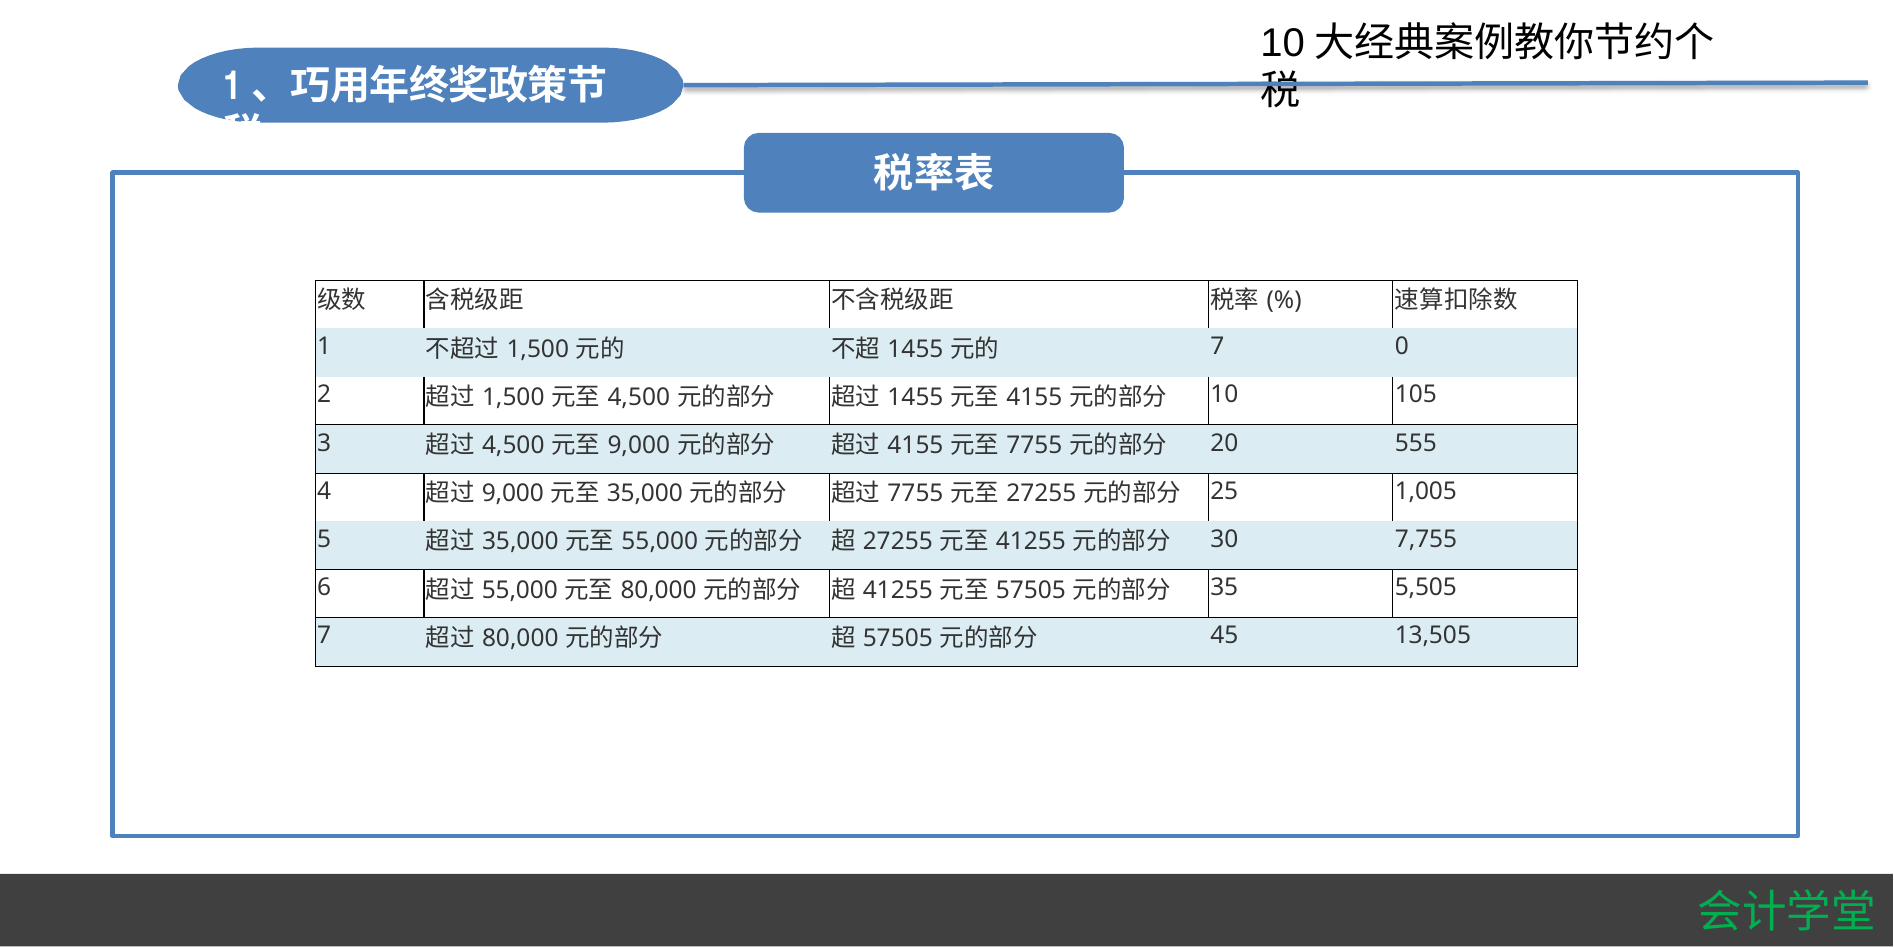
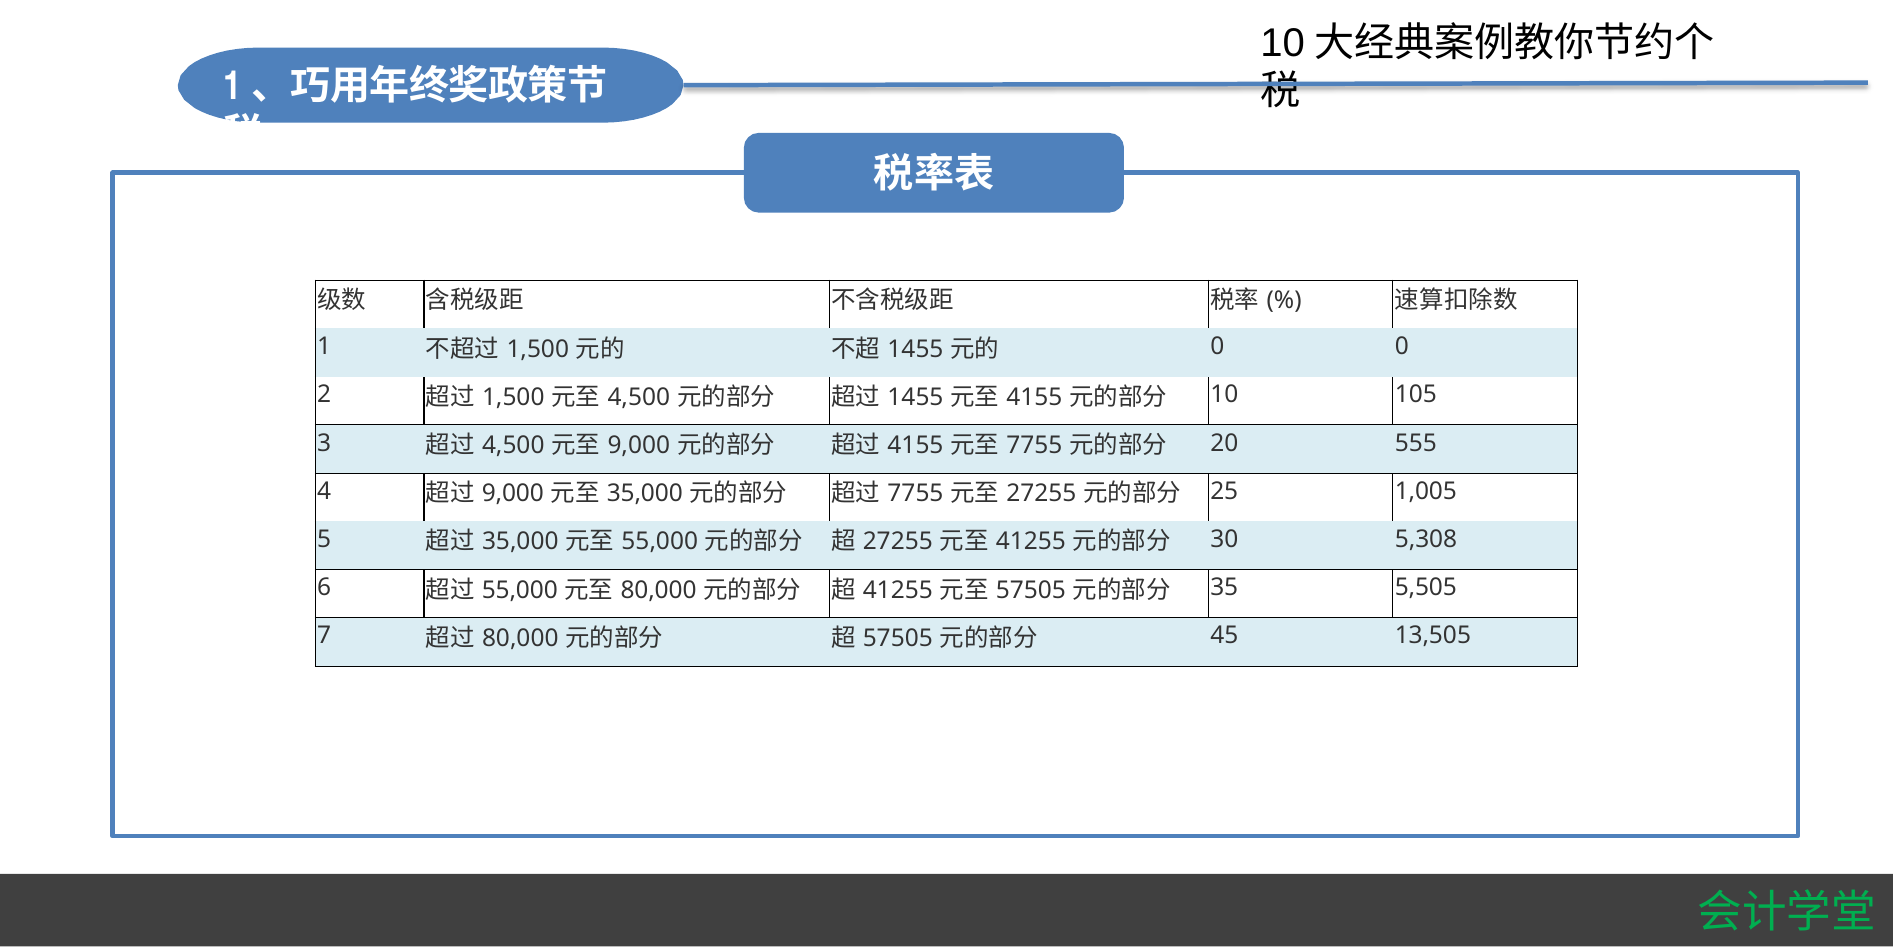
7: 7 -> 0 (1217, 347)
7,755: 7,755 -> 5,308 (1426, 539)
